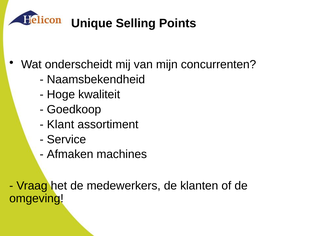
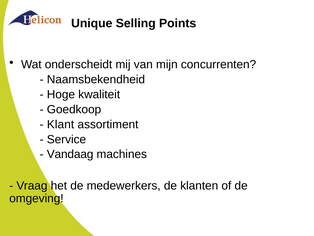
Afmaken: Afmaken -> Vandaag (70, 154)
